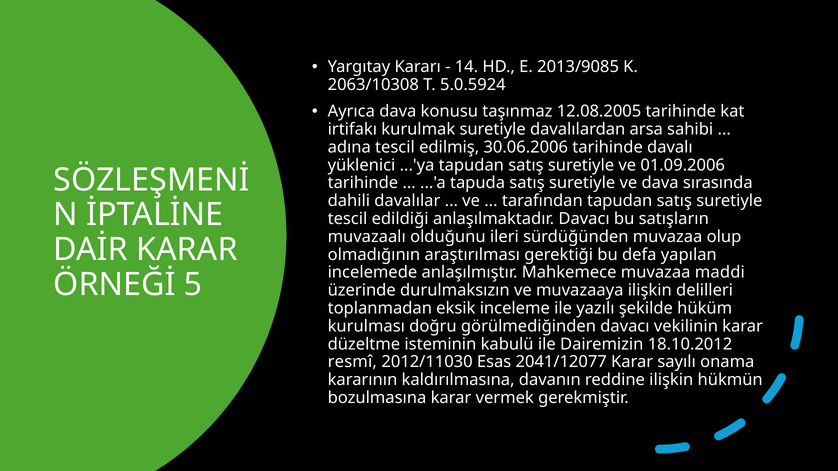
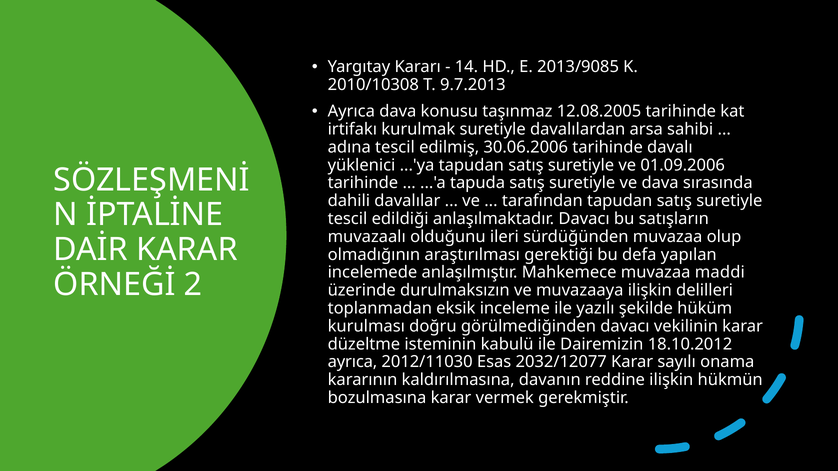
2063/10308: 2063/10308 -> 2010/10308 (373, 85)
5.0.5924: 5.0.5924 -> 9.7.2013 (473, 85)
5: 5 -> 2 (193, 285)
resmî: resmî -> ayrıca (352, 362)
2041/12077: 2041/12077 -> 2032/12077 (561, 362)
